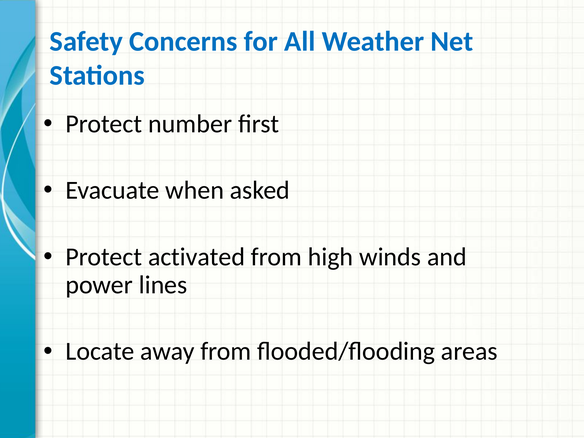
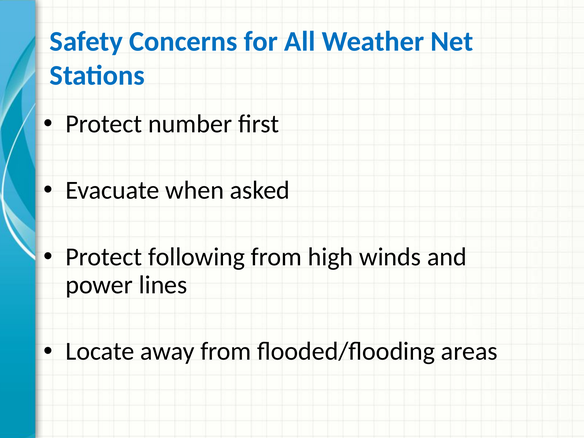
activated: activated -> following (197, 257)
